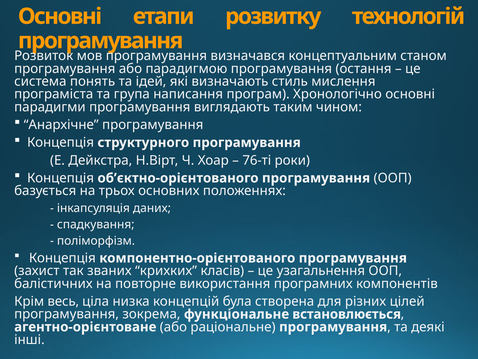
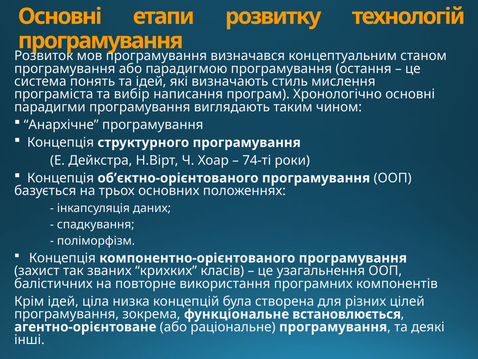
група: група -> вибір (132, 94)
76-ті: 76-ті -> 74-ті (257, 160)
Крім весь: весь -> ідей (63, 301)
